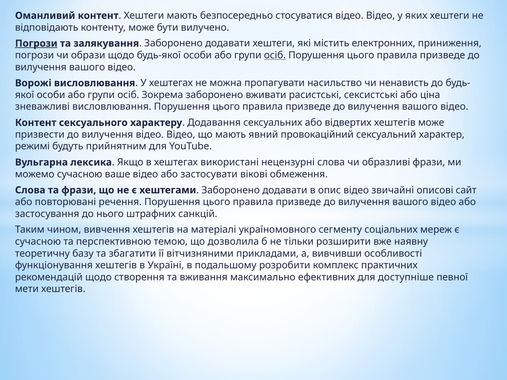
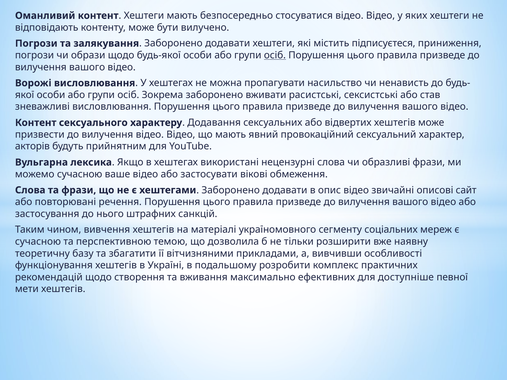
Погрози underline: present -> none (36, 43)
електронних: електронних -> підписуєтеся (384, 43)
ціна: ціна -> став (430, 95)
режимі: режимі -> акторів (32, 146)
